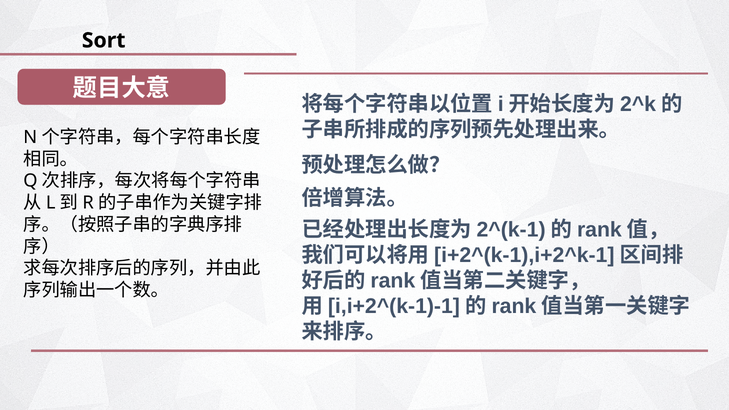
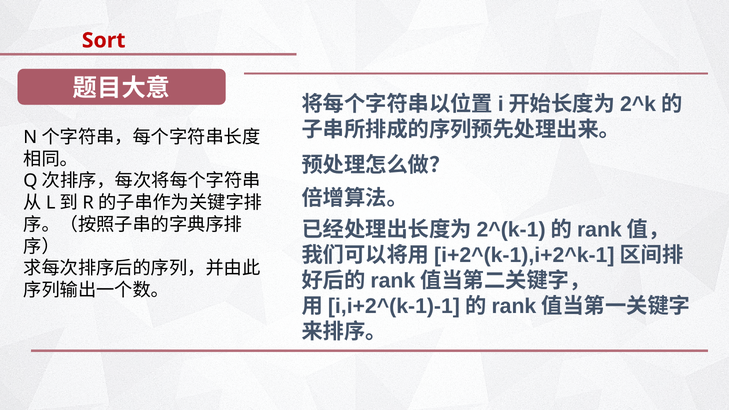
Sort colour: black -> red (104, 40)
